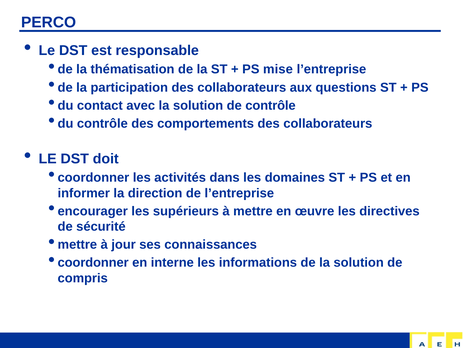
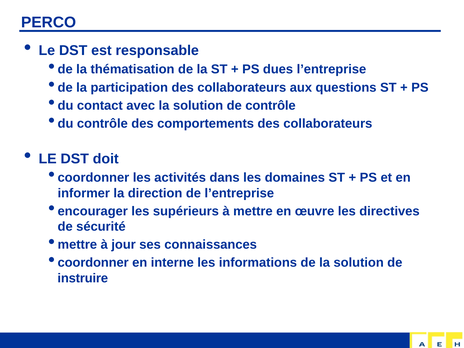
mise: mise -> dues (278, 69)
compris: compris -> instruire (83, 278)
